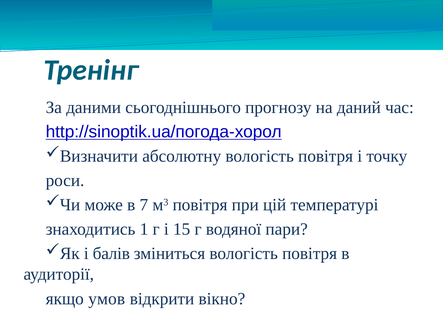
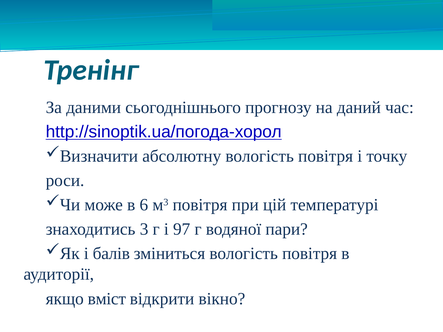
7: 7 -> 6 (144, 205)
1: 1 -> 3 (144, 229)
15: 15 -> 97 (182, 229)
умов: умов -> вміст (107, 299)
